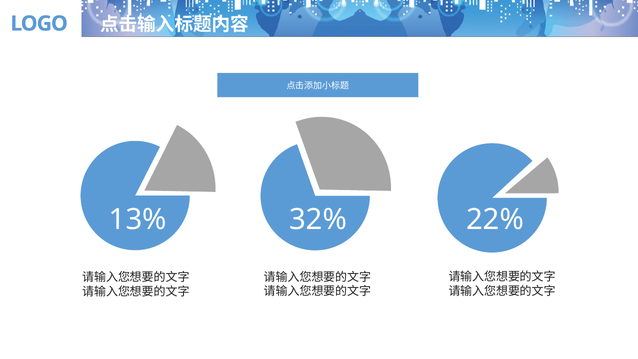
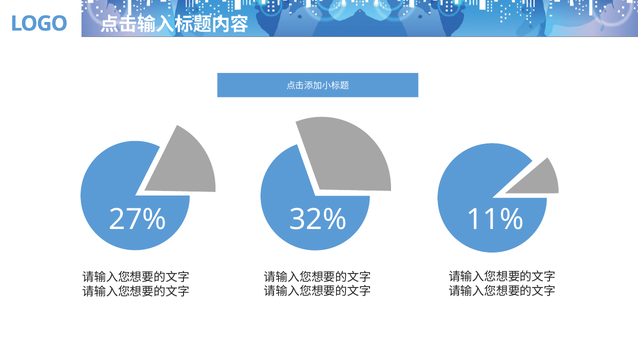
13%: 13% -> 27% (138, 219)
22%: 22% -> 11% (495, 219)
